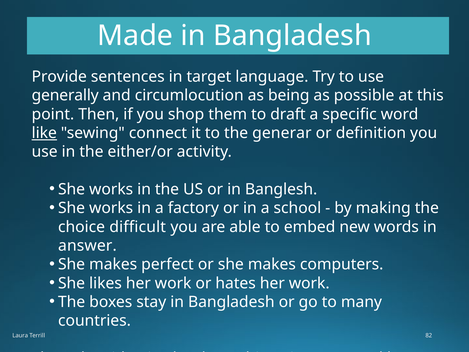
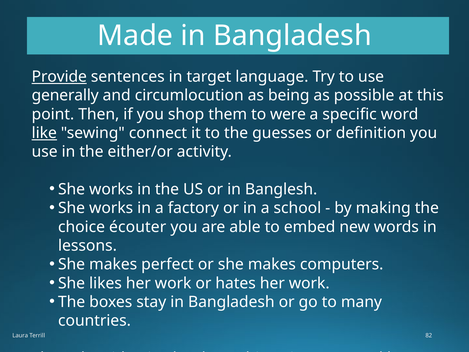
Provide underline: none -> present (59, 77)
draft: draft -> were (288, 114)
generar: generar -> guesses (282, 133)
difficult: difficult -> écouter (138, 227)
answer: answer -> lessons (87, 245)
